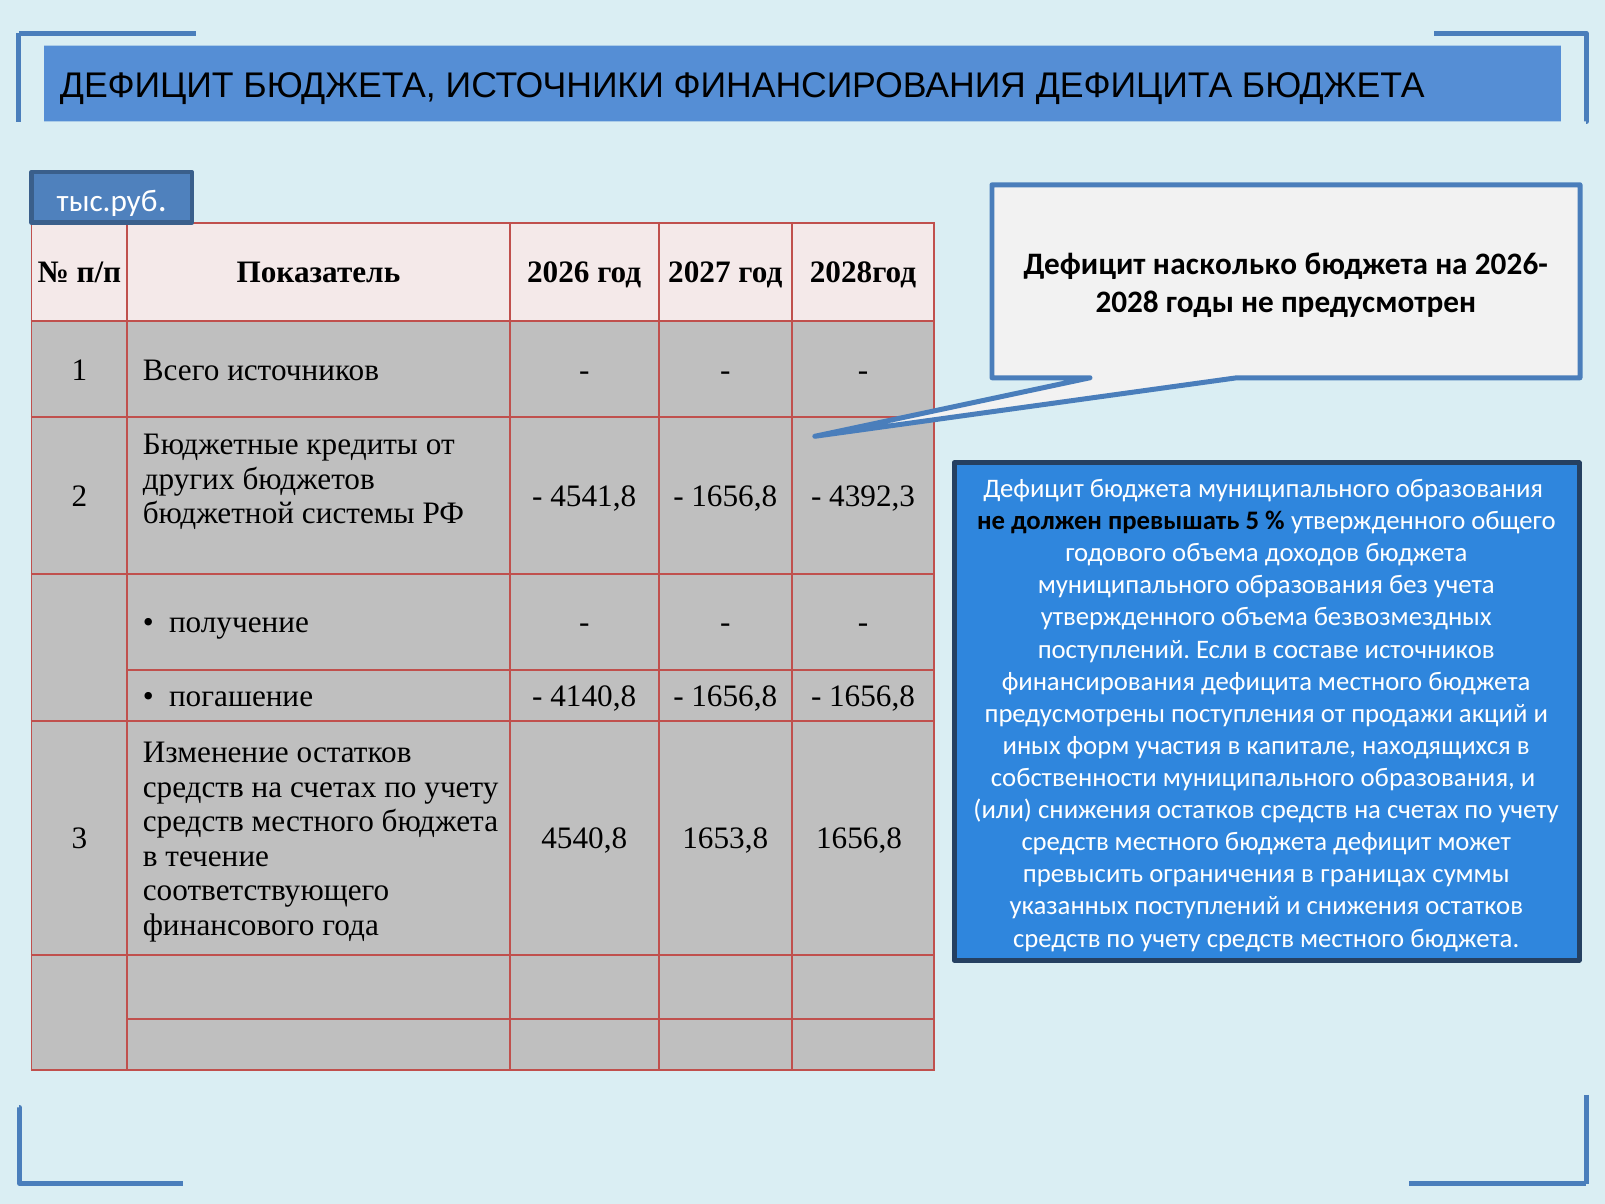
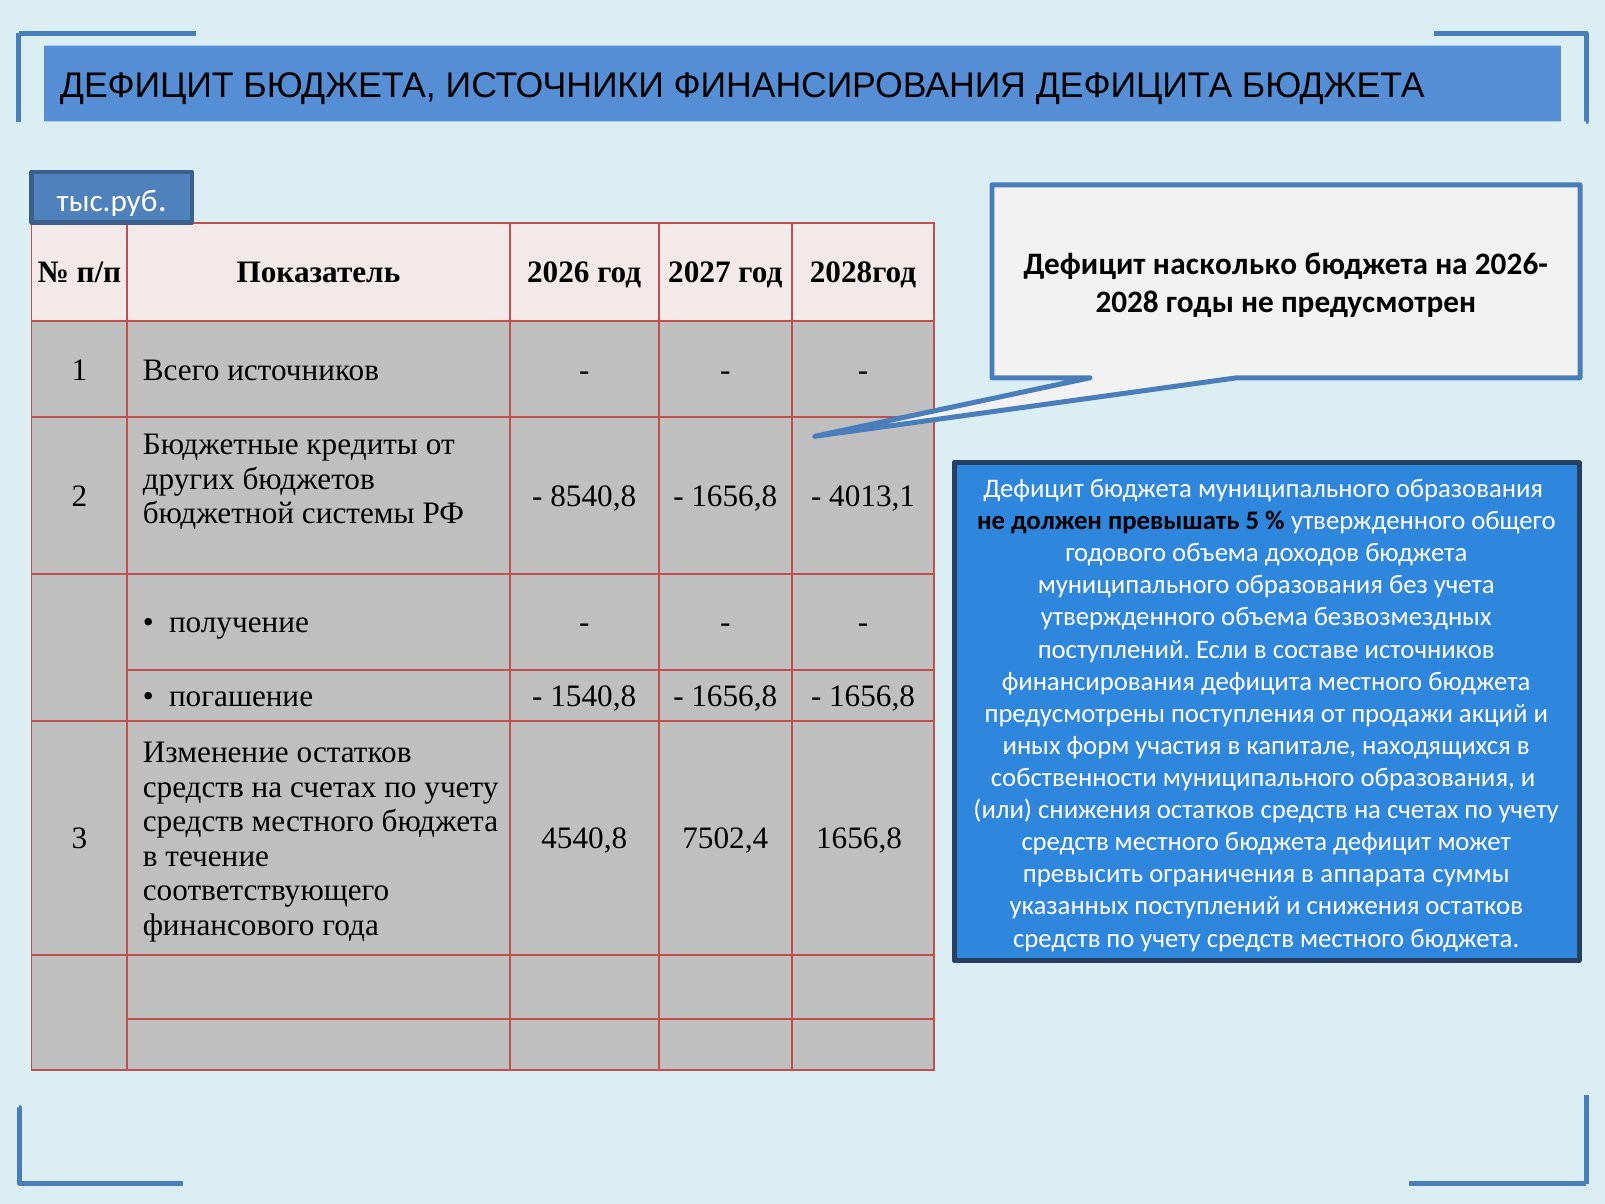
4541,8: 4541,8 -> 8540,8 (593, 496)
4392,3: 4392,3 -> 4013,1 (872, 496)
4140,8: 4140,8 -> 1540,8 (593, 696)
1653,8: 1653,8 -> 7502,4 (725, 838)
границах: границах -> аппарата (1373, 874)
